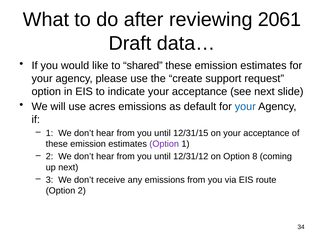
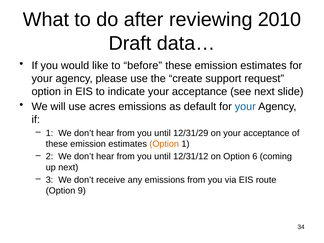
2061: 2061 -> 2010 (280, 19)
shared: shared -> before (143, 66)
12/31/15: 12/31/15 -> 12/31/29 (191, 133)
Option colour: purple -> orange (164, 144)
8: 8 -> 6 (255, 157)
Option 2: 2 -> 9 (82, 191)
